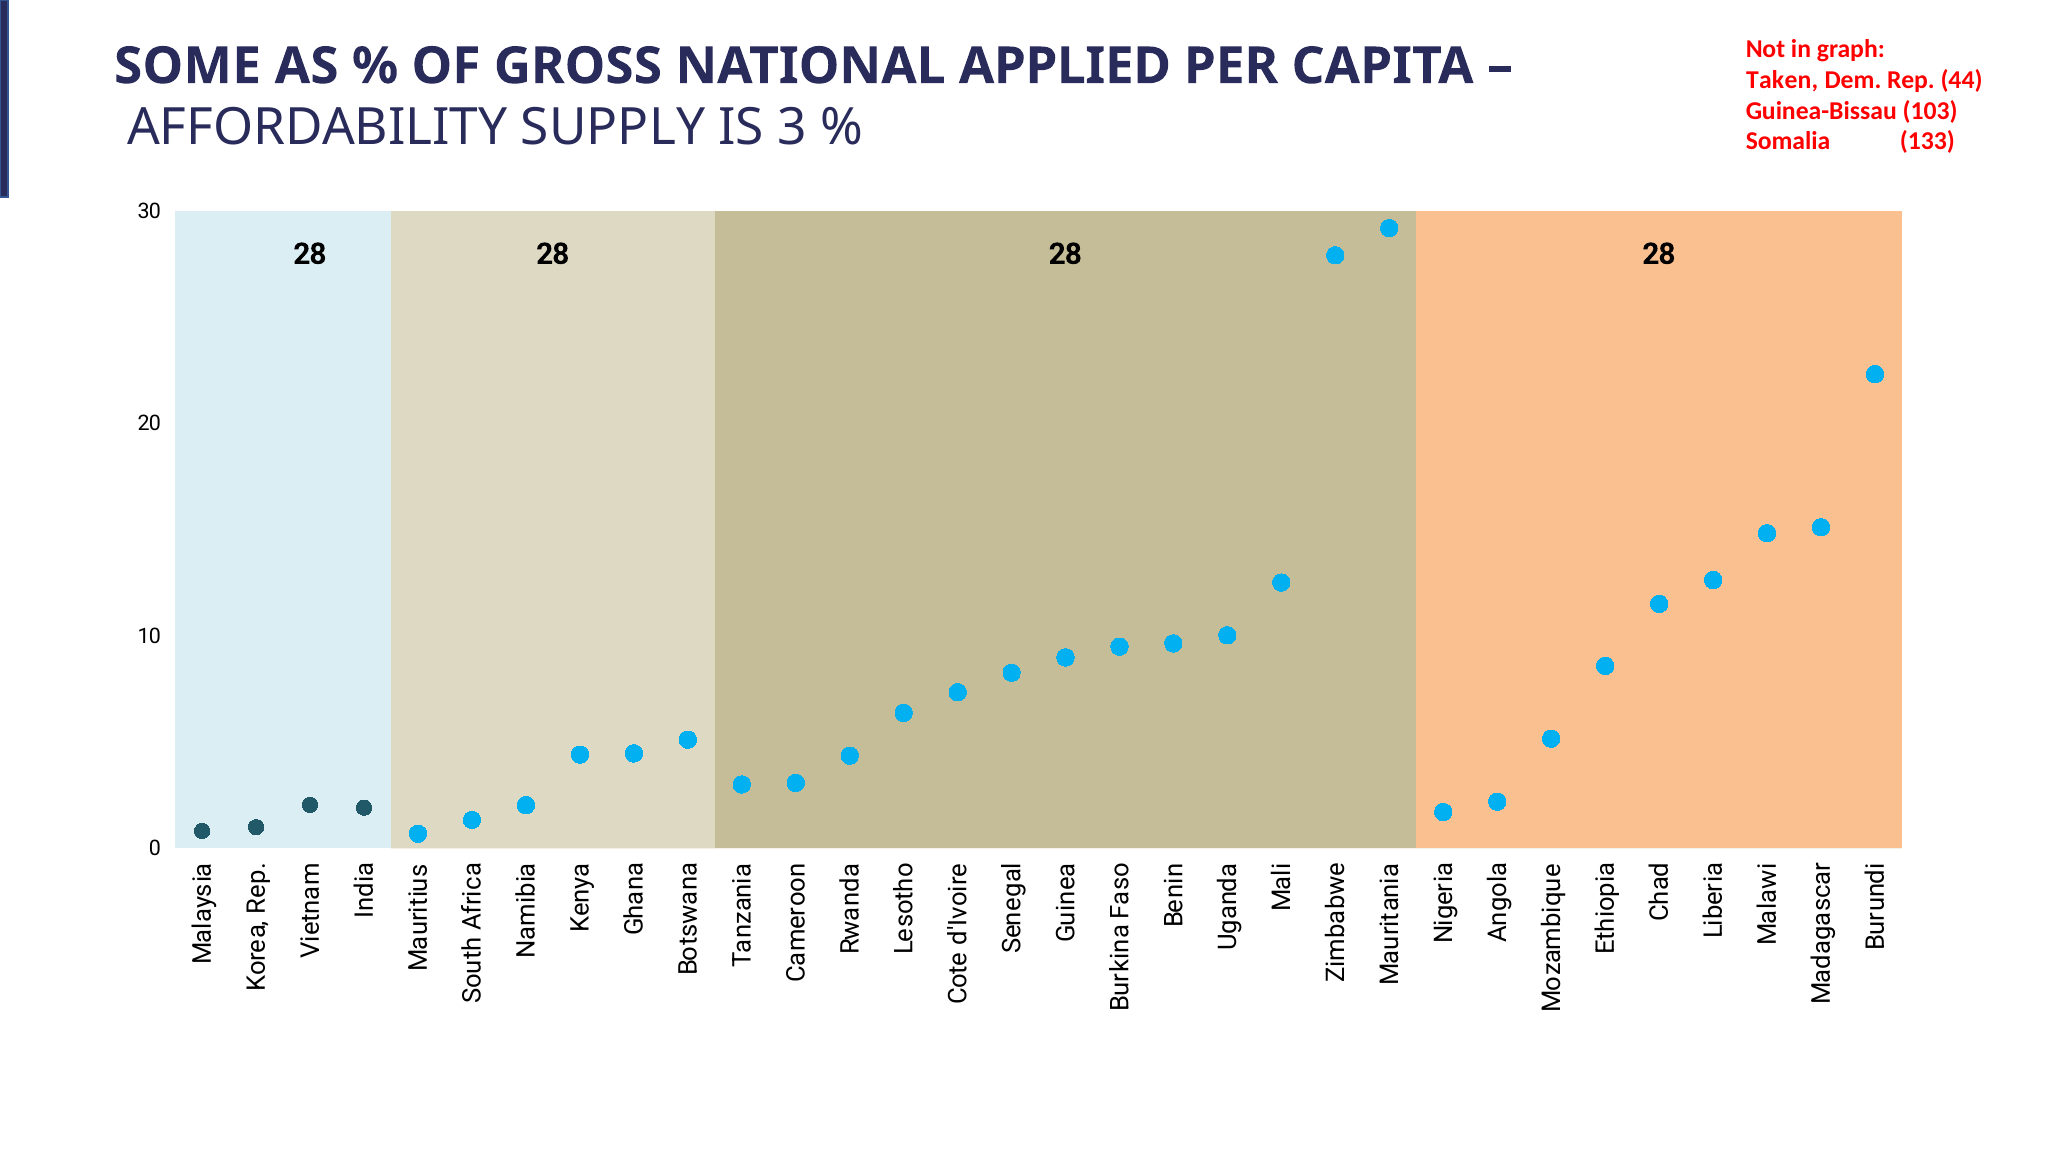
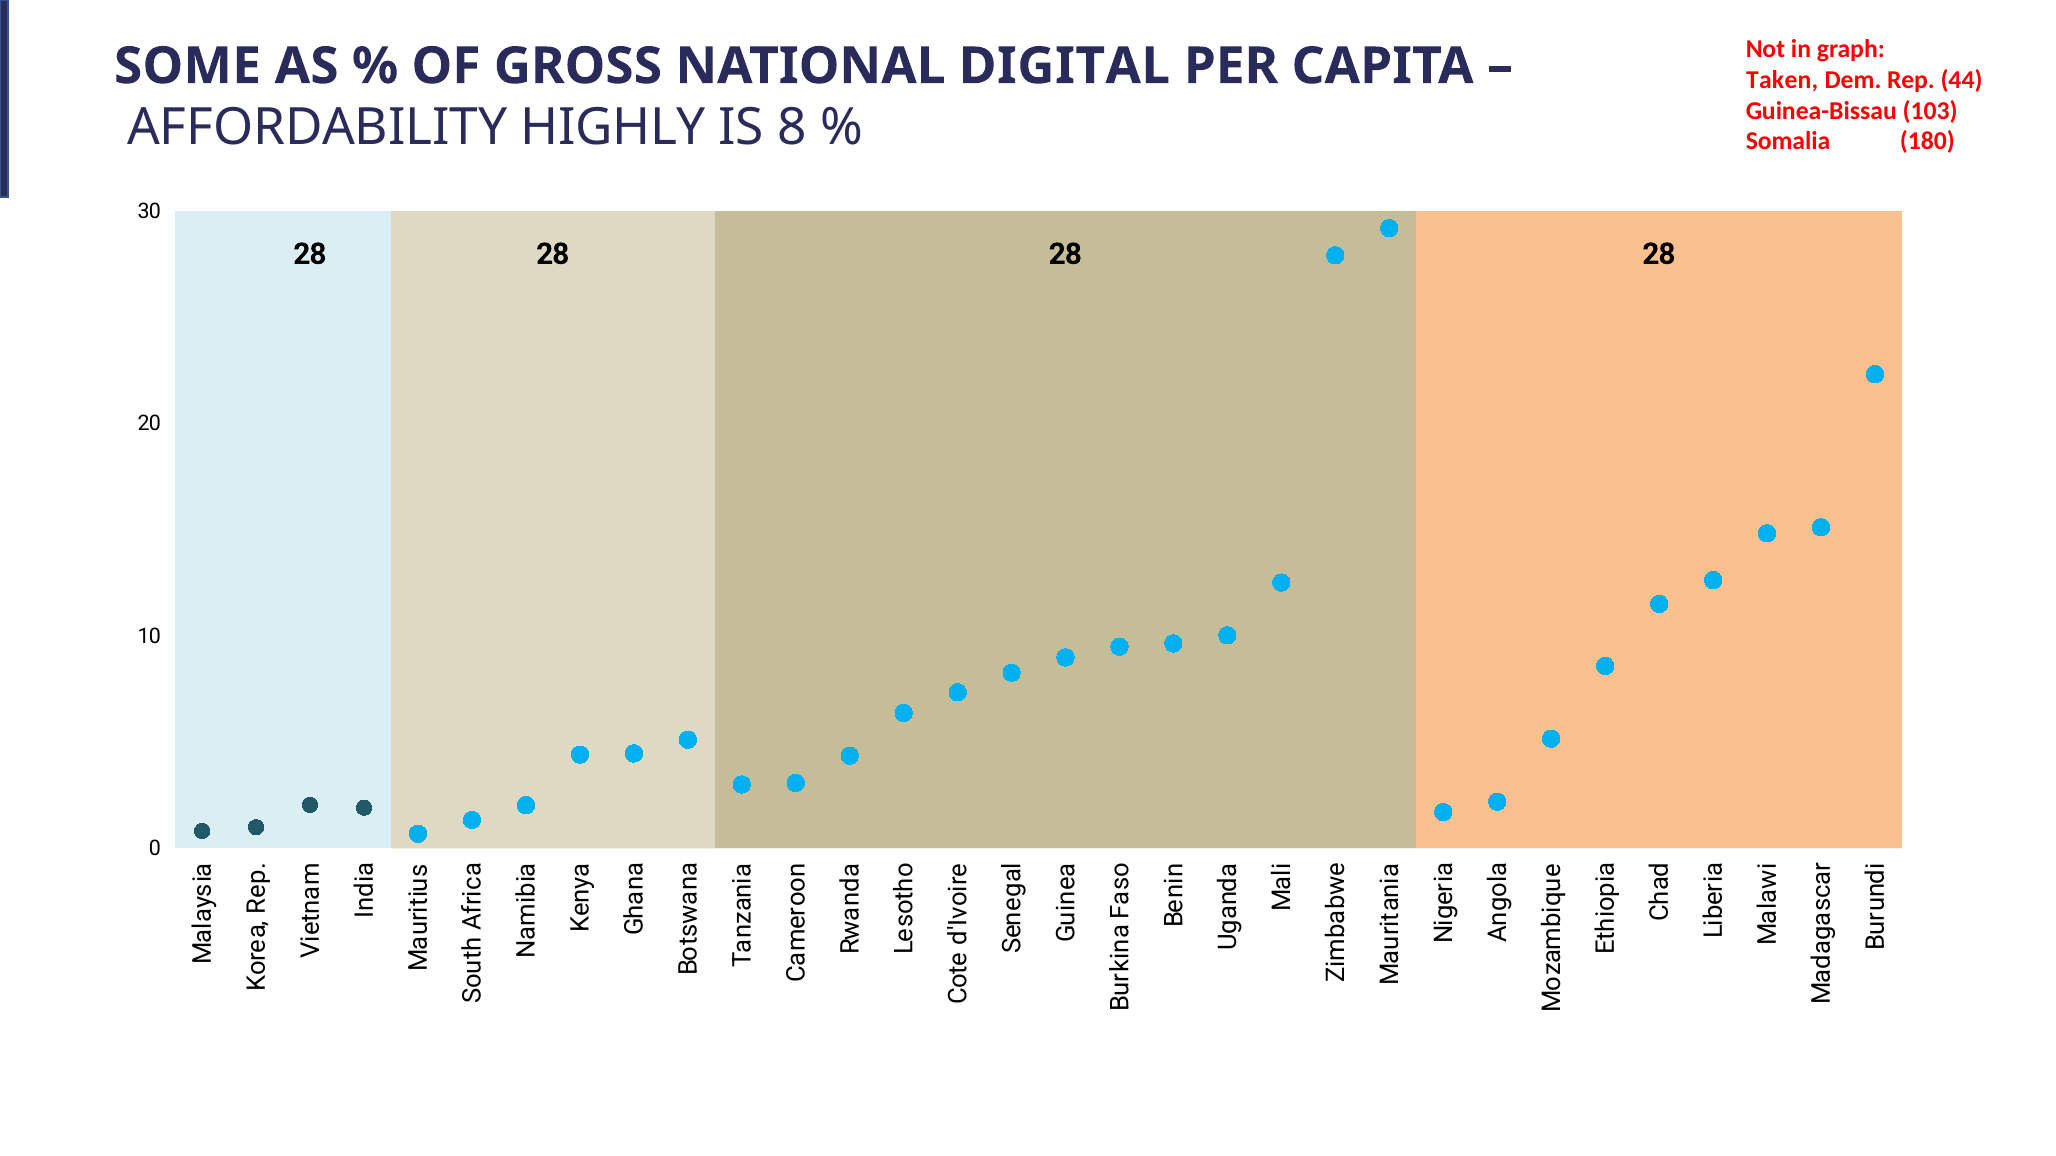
APPLIED: APPLIED -> DIGITAL (1064, 66)
SUPPLY: SUPPLY -> HIGHLY (613, 128)
3: 3 -> 8 (792, 128)
133: 133 -> 180 (1927, 142)
